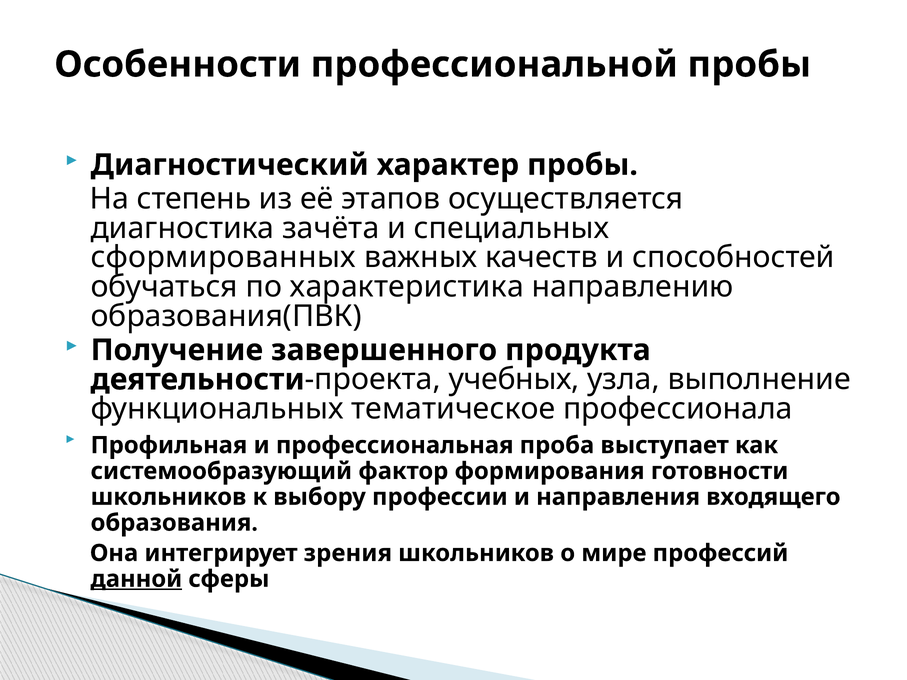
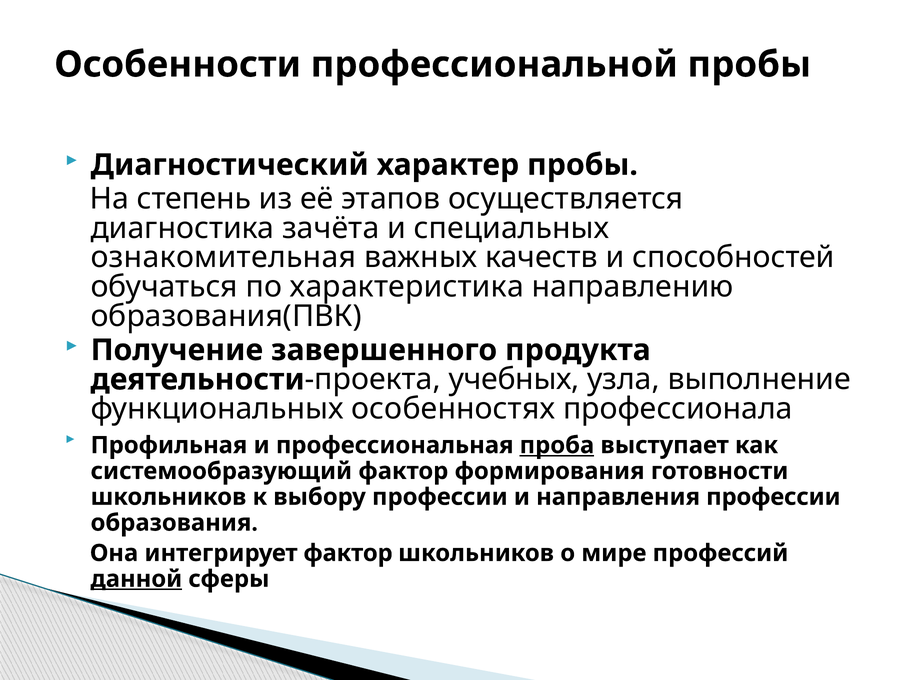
сформированных: сформированных -> ознакомительная (223, 258)
тематическое: тематическое -> особенностях (453, 409)
проба underline: none -> present (557, 445)
направления входящего: входящего -> профессии (773, 497)
интегрирует зрения: зрения -> фактор (348, 553)
